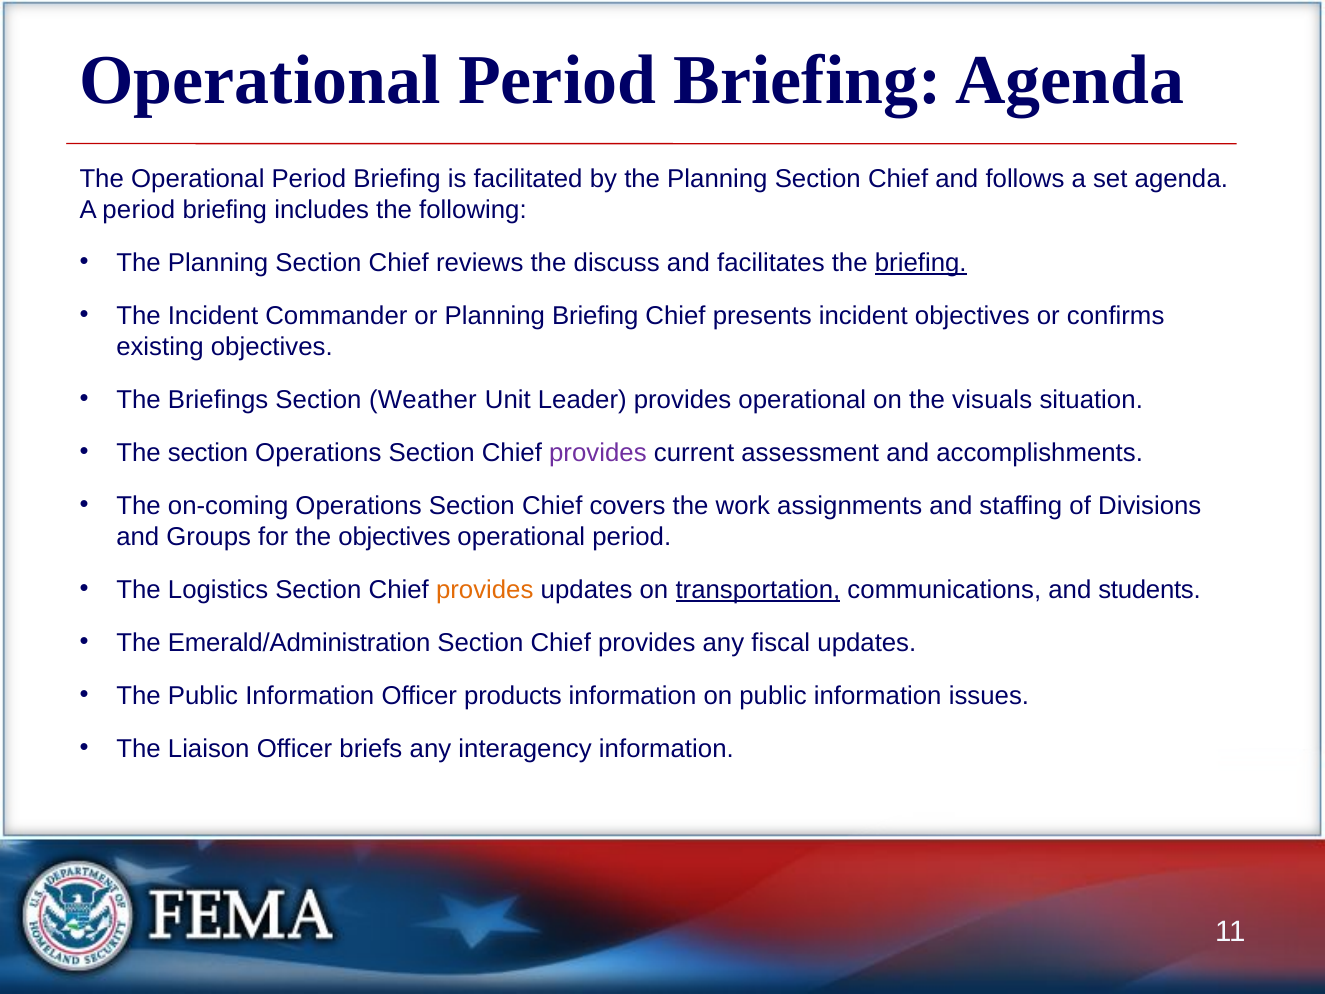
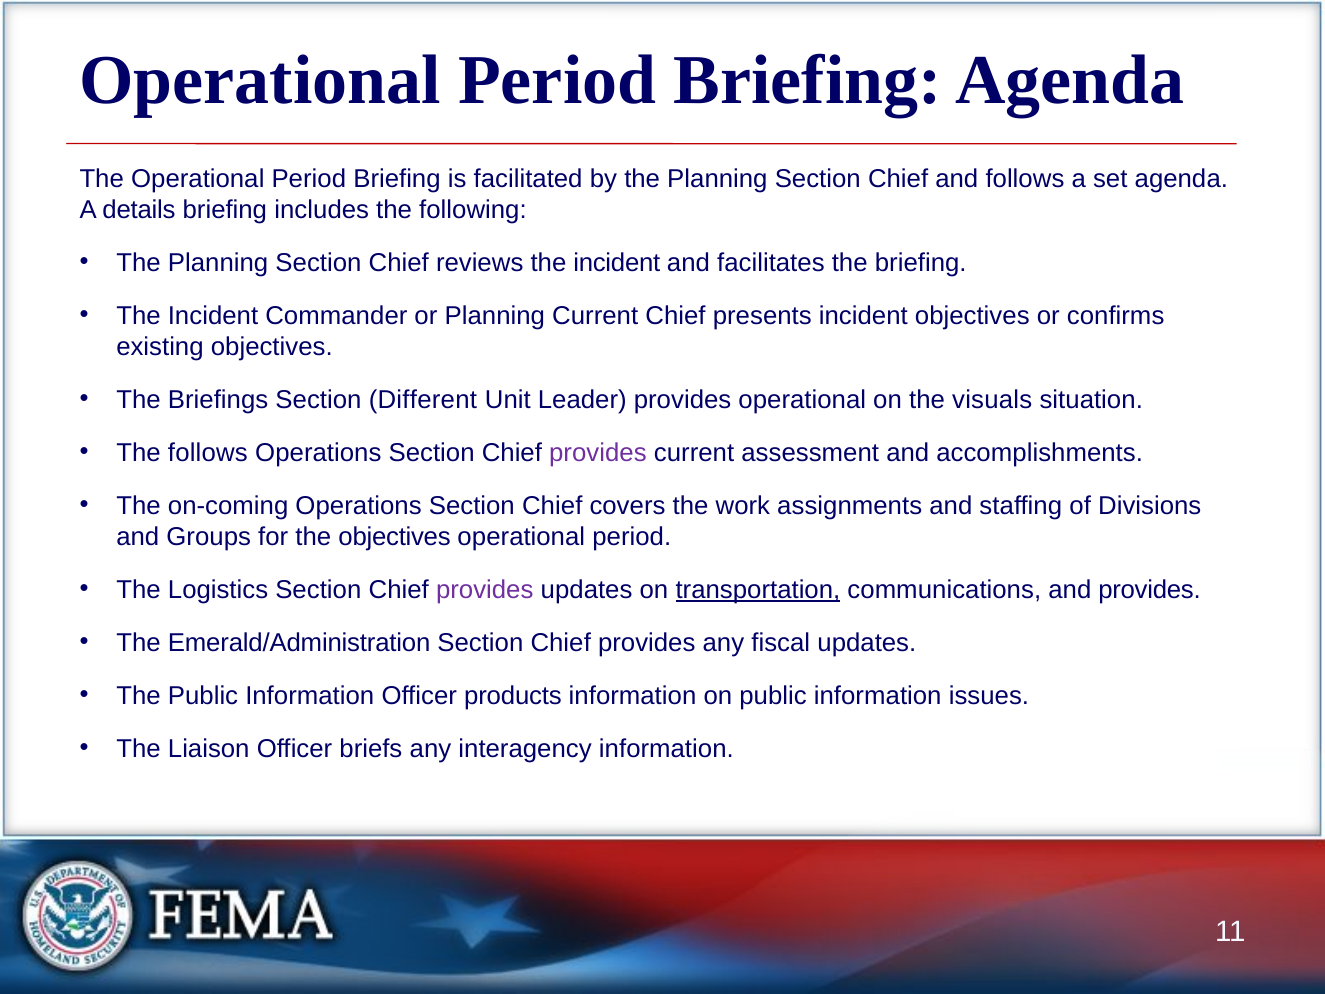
A period: period -> details (139, 210)
reviews the discuss: discuss -> incident (617, 263)
briefing underline: present -> none (921, 263)
Planning Briefing: Briefing -> Current (595, 316)
Weather: Weather -> Different (423, 400)
The section: section -> follows (208, 453)
provides colour: orange -> purple (485, 590)
and students: students -> provides (1150, 590)
